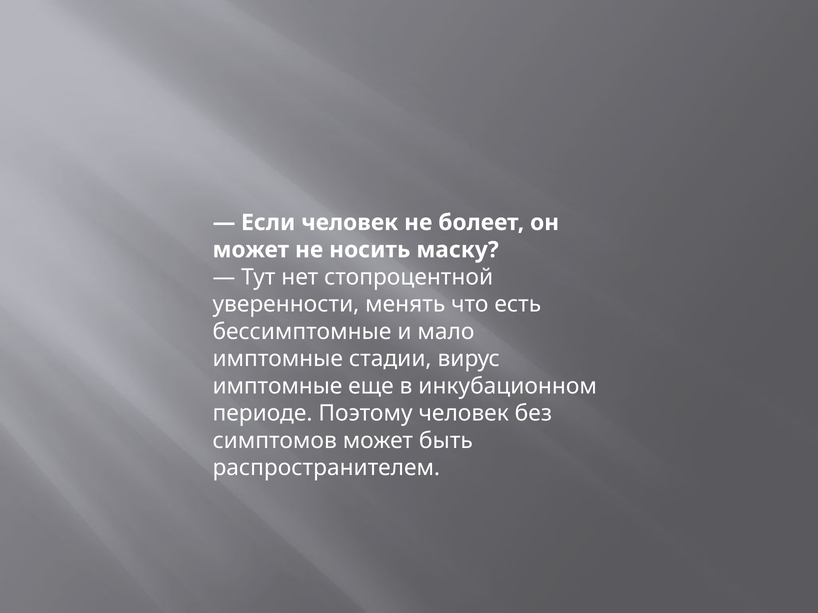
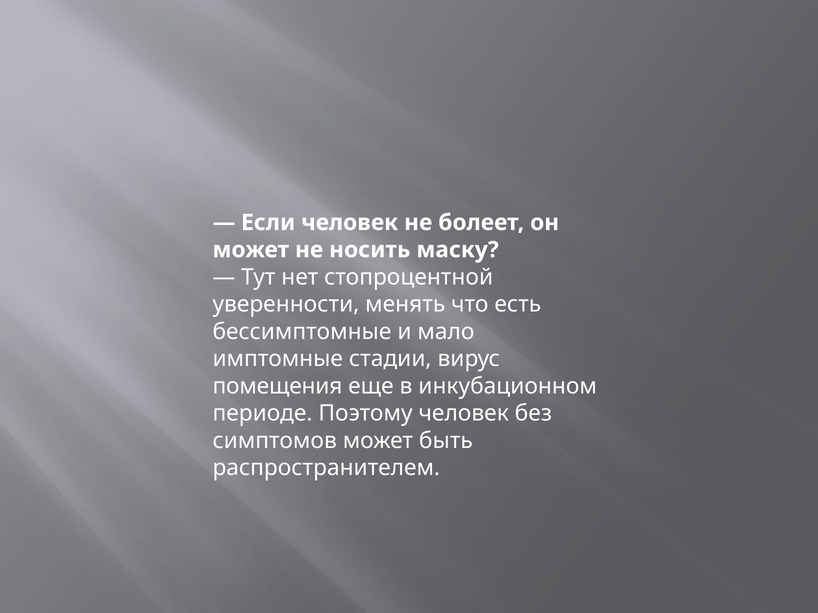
имптомные: имптомные -> помещения (277, 386)
